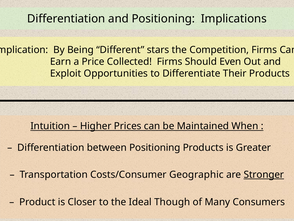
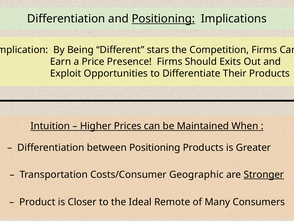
Positioning underline: none -> present (163, 19)
Collected: Collected -> Presence (129, 62)
Even: Even -> Exits (230, 62)
Though: Though -> Remote (172, 202)
